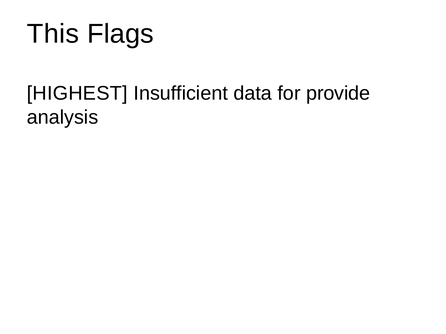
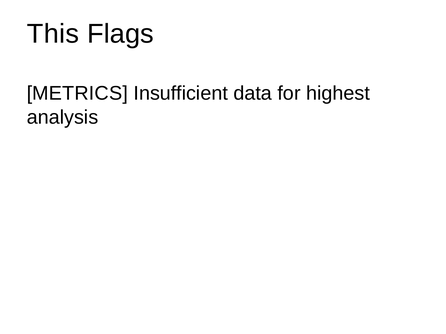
HIGHEST: HIGHEST -> METRICS (77, 94)
provide: provide -> highest (338, 94)
